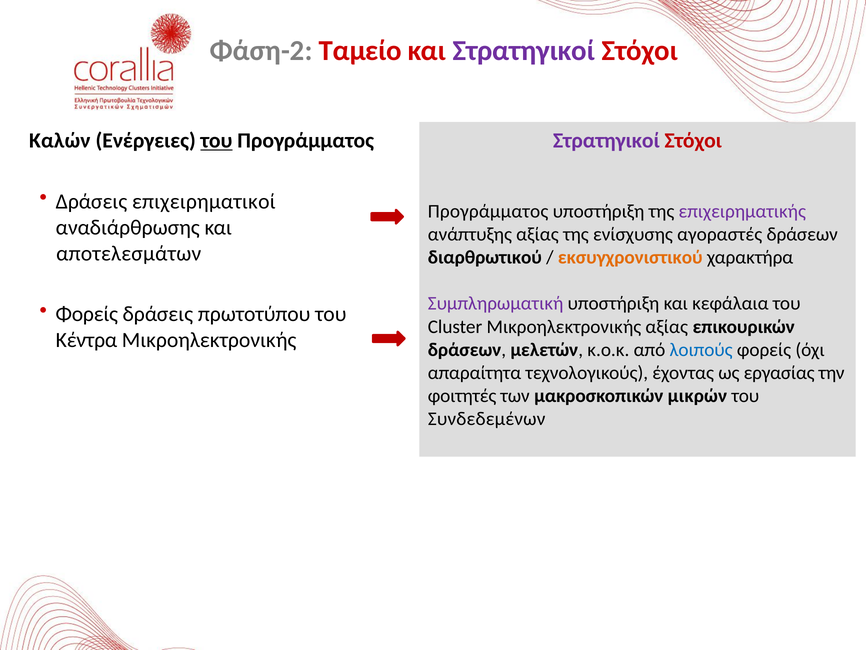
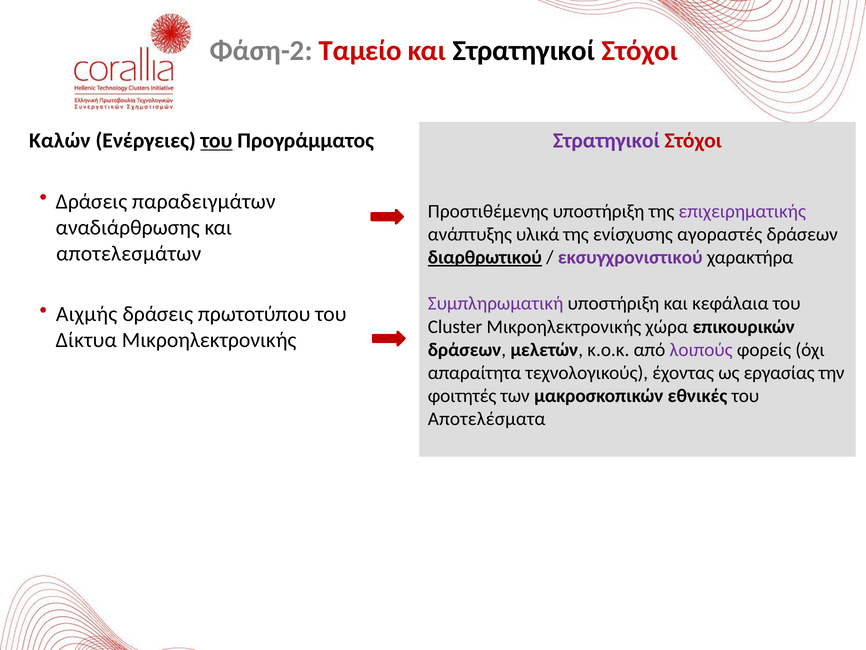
Στρατηγικοί colour: purple -> black (524, 50)
επιχειρηματικοί: επιχειρηματικοί -> παραδειγμάτων (204, 201)
Προγράμματος: Προγράμματος -> Προστιθέμενης (488, 211)
ανάπτυξης αξίας: αξίας -> υλικά (538, 234)
διαρθρωτικού underline: none -> present (485, 257)
εκσυγχρονιστικού colour: orange -> purple (630, 257)
Φορείς: Φορείς -> Αιχμής (87, 314)
Μικροηλεκτρονικής αξίας: αξίας -> χώρα (667, 326)
Κέντρα: Κέντρα -> Δίκτυα (86, 340)
λοιπούς colour: blue -> purple (701, 350)
μικρών: μικρών -> εθνικές (698, 396)
Συνδεδεμένων: Συνδεδεμένων -> Αποτελέσματα (487, 419)
